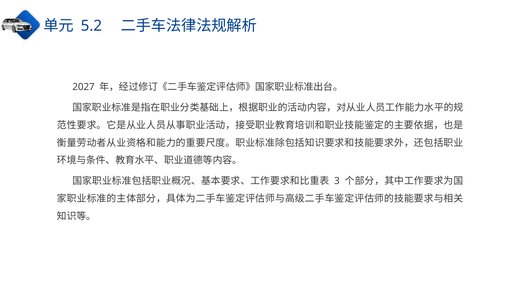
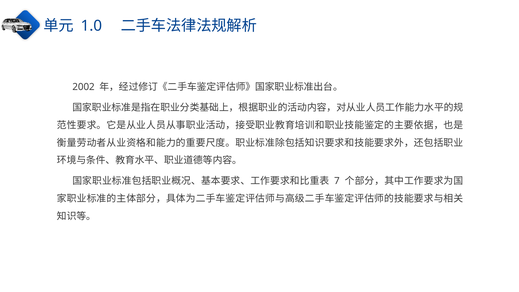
5.2: 5.2 -> 1.0 (91, 26)
2027: 2027 -> 2002 (84, 87)
3: 3 -> 7 (337, 181)
